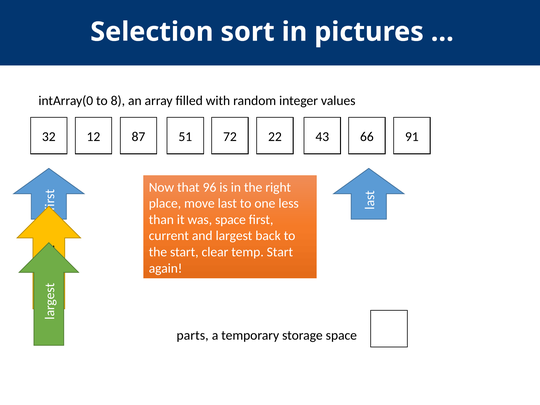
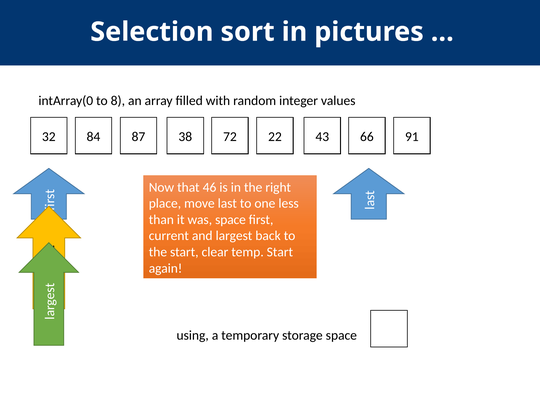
12: 12 -> 84 (93, 137)
51: 51 -> 38 (185, 137)
96: 96 -> 46 (210, 187)
parts: parts -> using (193, 335)
